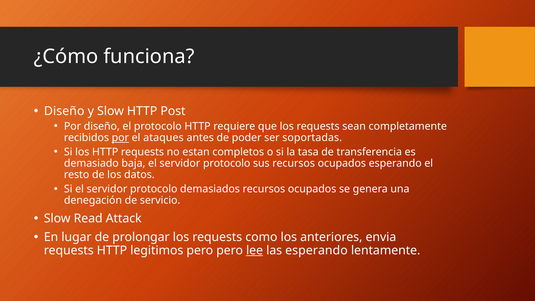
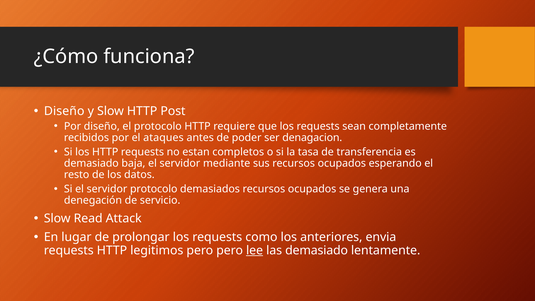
por underline: present -> none (120, 138)
soportadas: soportadas -> denagacion (312, 138)
baja el servidor protocolo: protocolo -> mediante (227, 163)
las esperando: esperando -> demasiado (317, 250)
